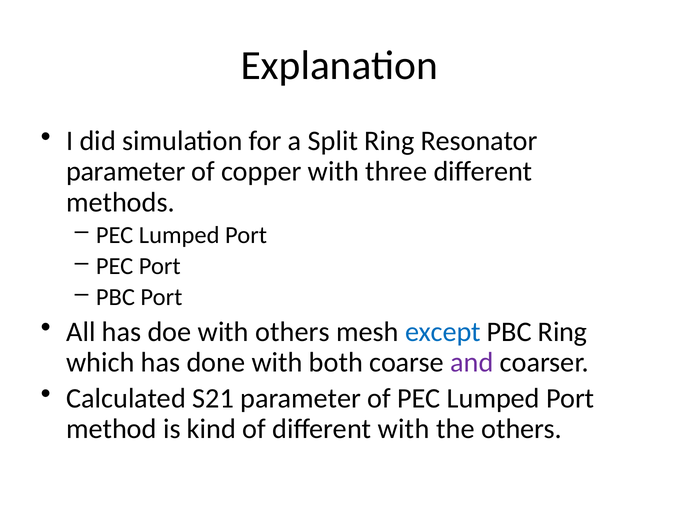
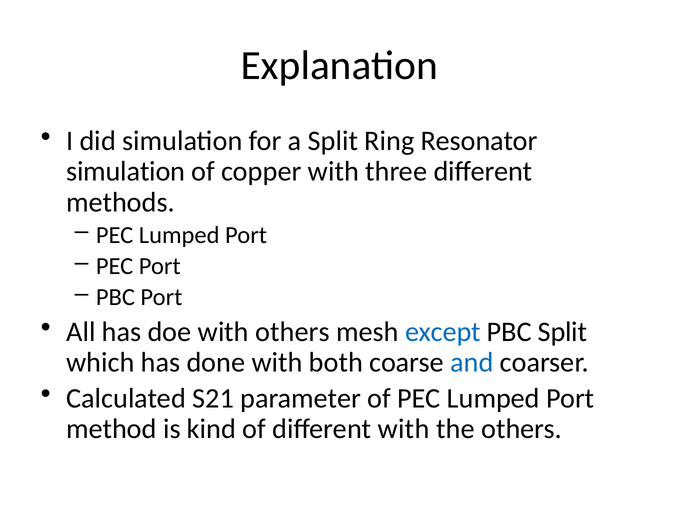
parameter: parameter -> simulation (126, 172)
PBC Ring: Ring -> Split (563, 332)
and colour: purple -> blue (472, 362)
